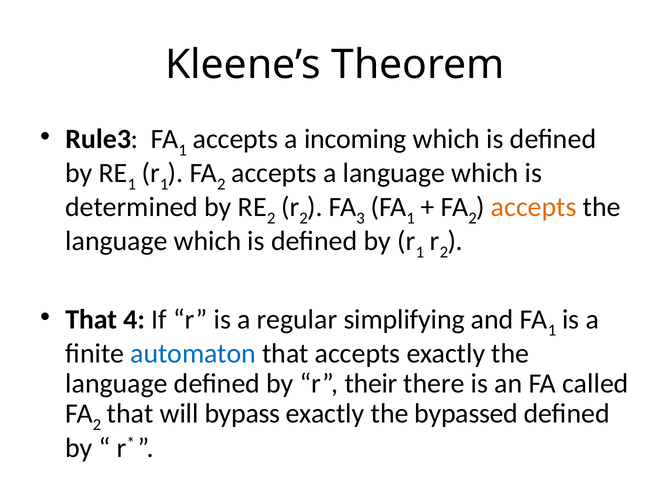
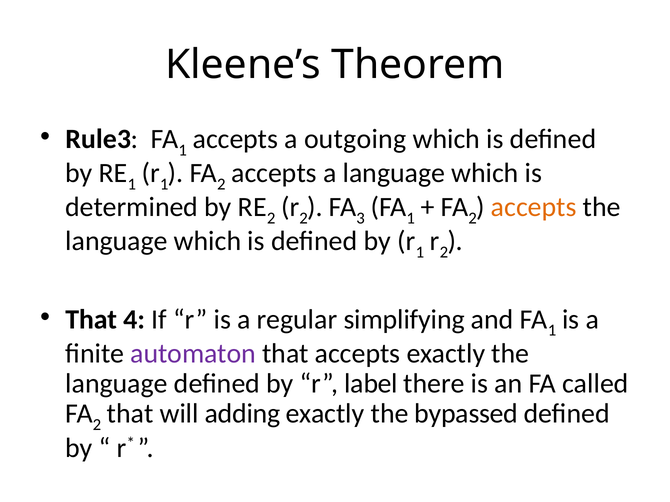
incoming: incoming -> outgoing (355, 139)
automaton colour: blue -> purple (193, 354)
their: their -> label (371, 384)
bypass: bypass -> adding (242, 414)
